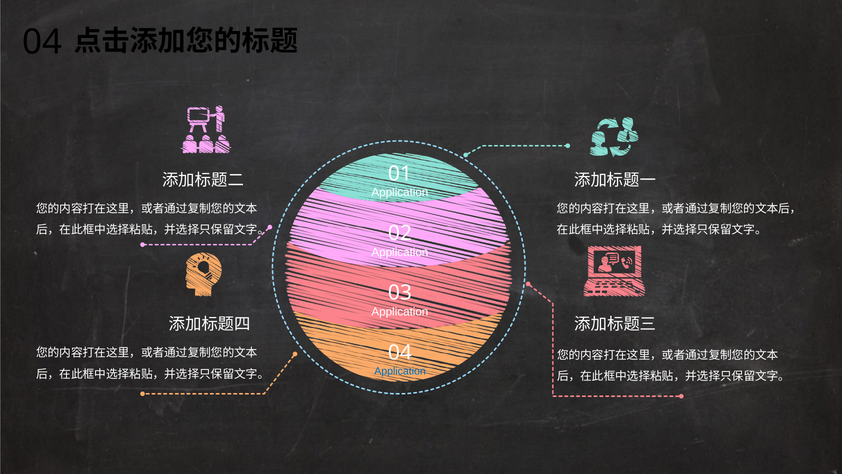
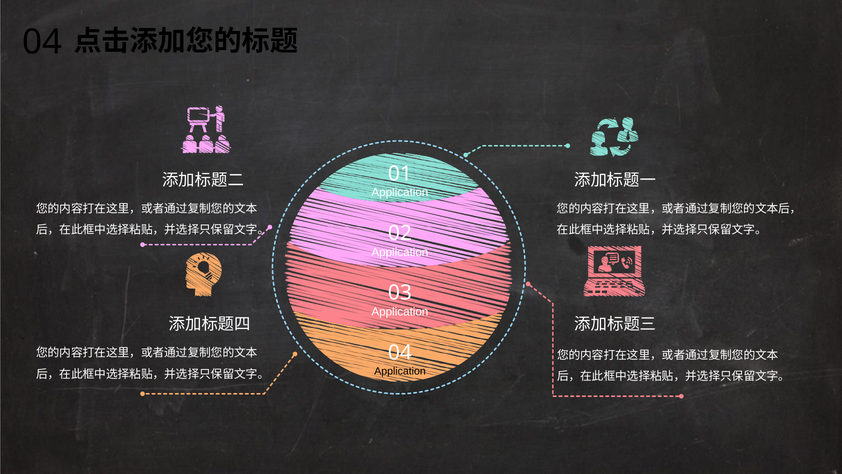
Application colour: blue -> black (400, 371)
